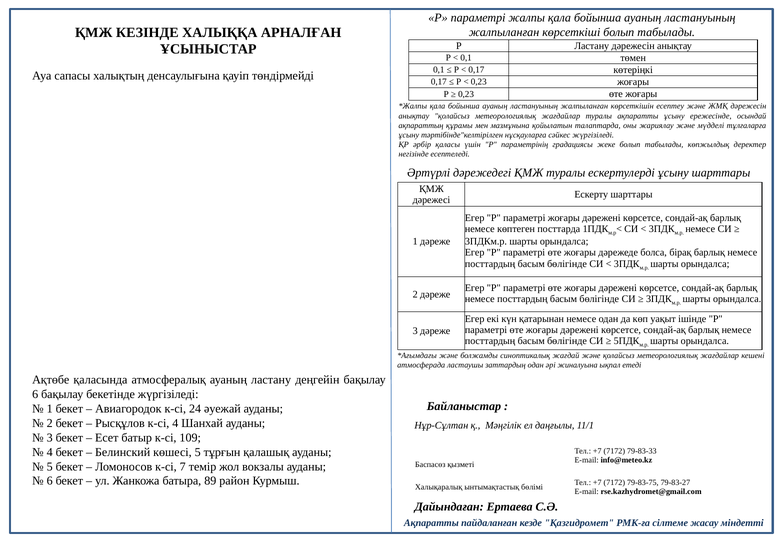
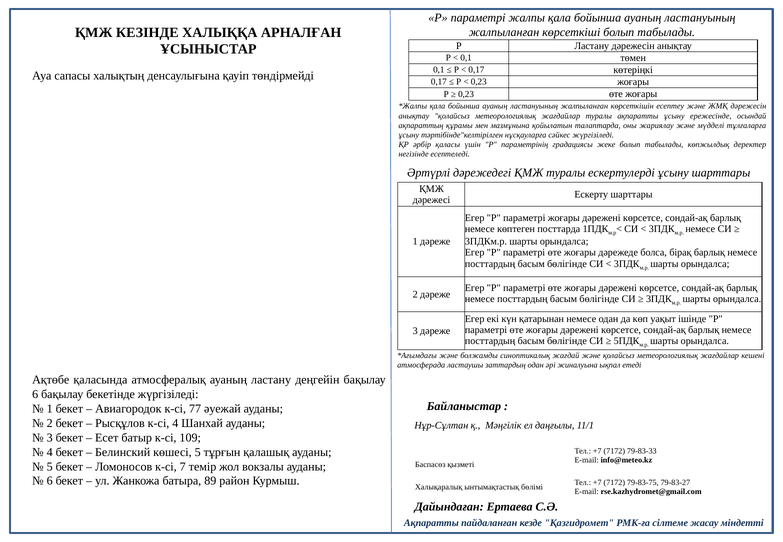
24: 24 -> 77 (195, 409)
